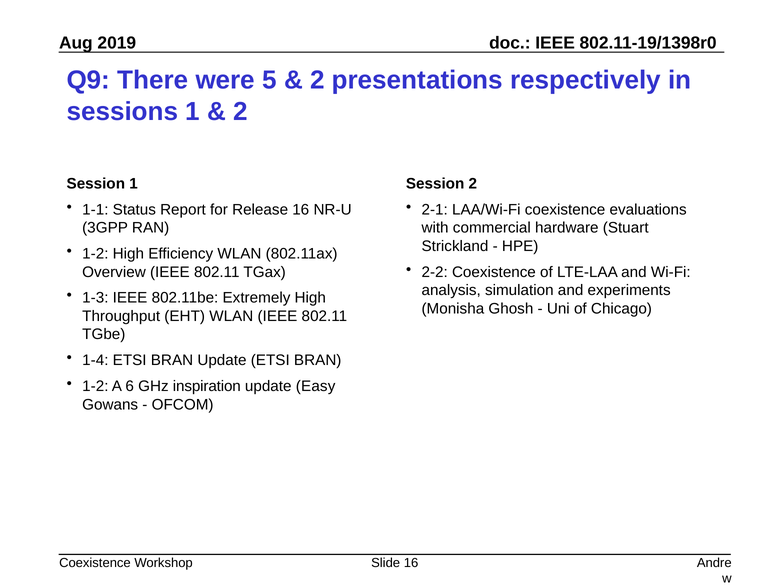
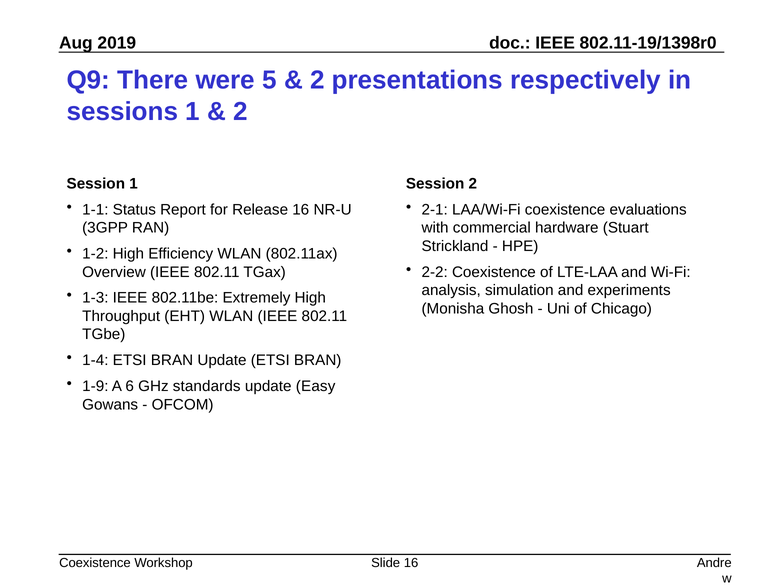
1-2: 1-2 -> 1-9 (95, 386)
inspiration: inspiration -> standards (207, 386)
